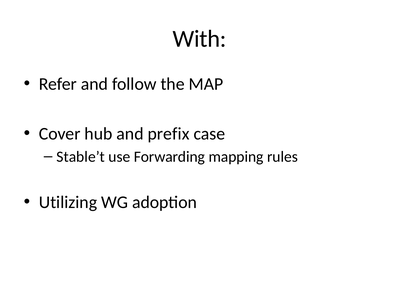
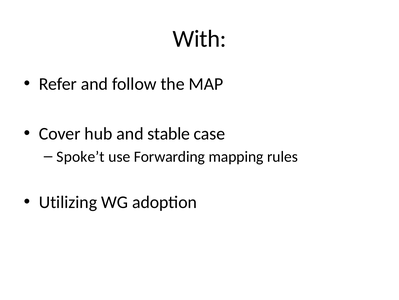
prefix: prefix -> stable (169, 133)
Stable’t: Stable’t -> Spoke’t (81, 156)
